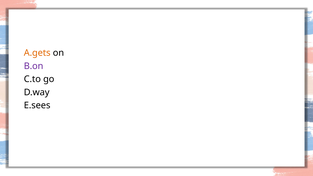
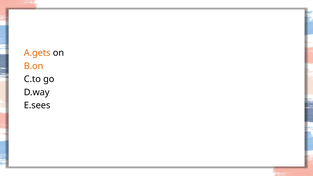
B.on colour: purple -> orange (34, 66)
